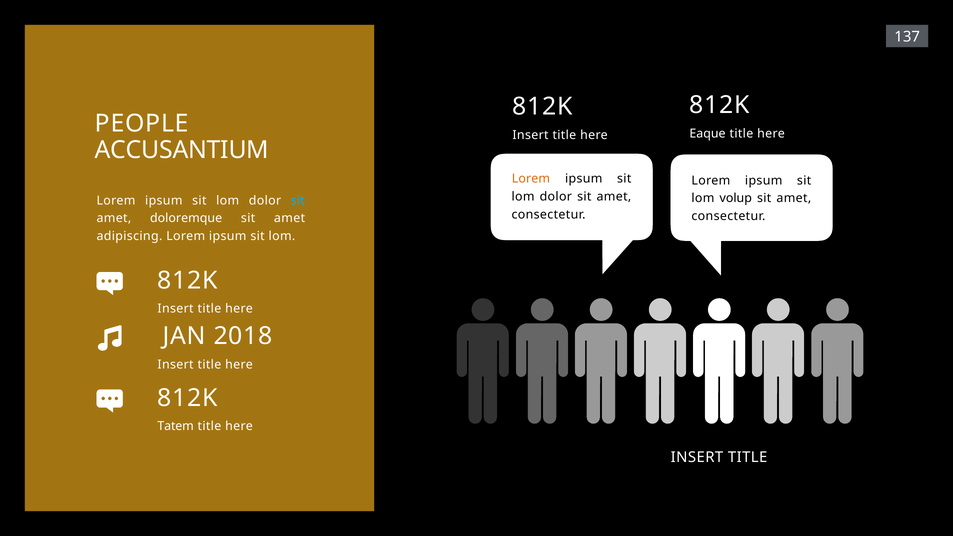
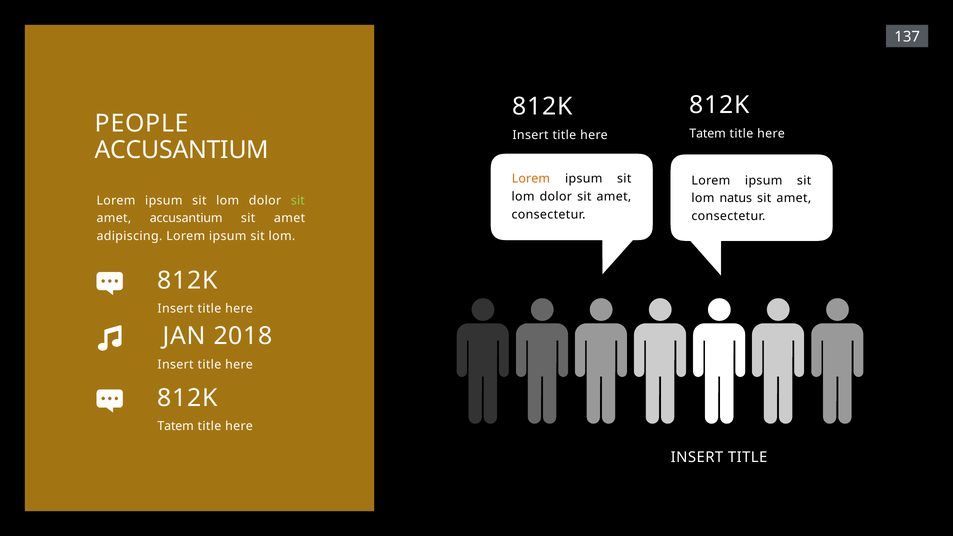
Eaque: Eaque -> Tatem (708, 134)
volup: volup -> natus (736, 198)
sit colour: light blue -> light green (298, 201)
amet doloremque: doloremque -> accusantium (186, 218)
